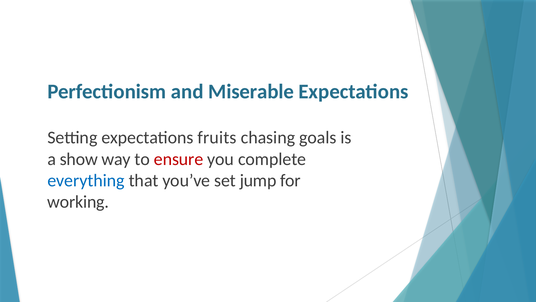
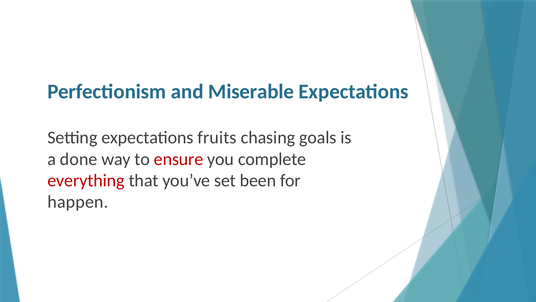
show: show -> done (79, 159)
everything colour: blue -> red (86, 180)
jump: jump -> been (258, 180)
working: working -> happen (78, 202)
